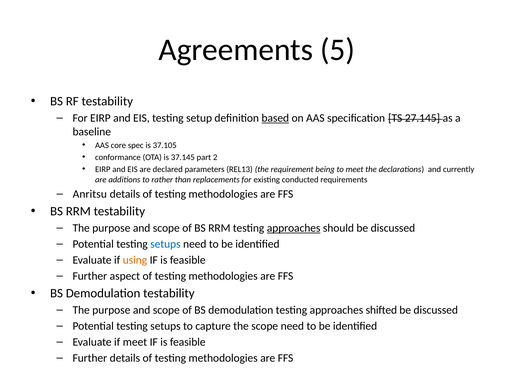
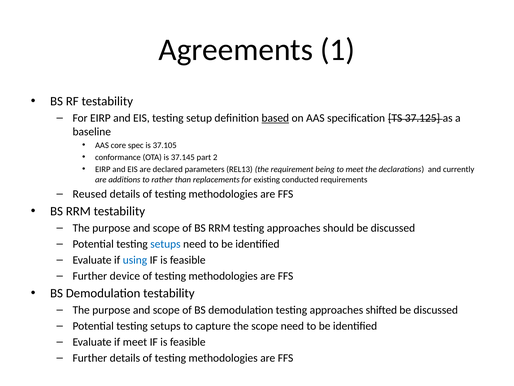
5: 5 -> 1 (338, 50)
27.145: 27.145 -> 37.125 (422, 118)
Anritsu: Anritsu -> Reused (90, 194)
approaches underline: present -> none (294, 228)
using colour: orange -> blue (135, 260)
aspect: aspect -> device (125, 276)
